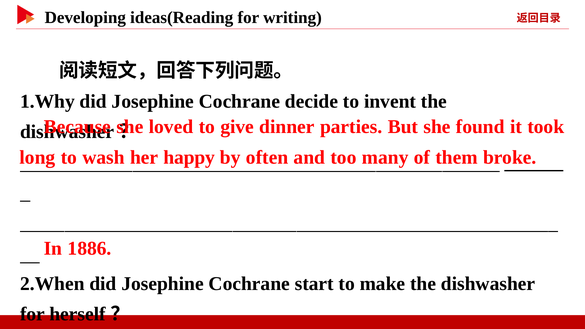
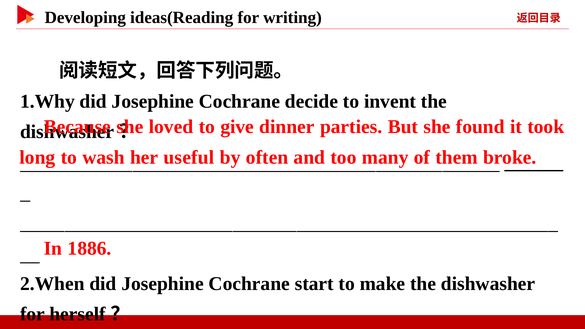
happy: happy -> useful (189, 157)
